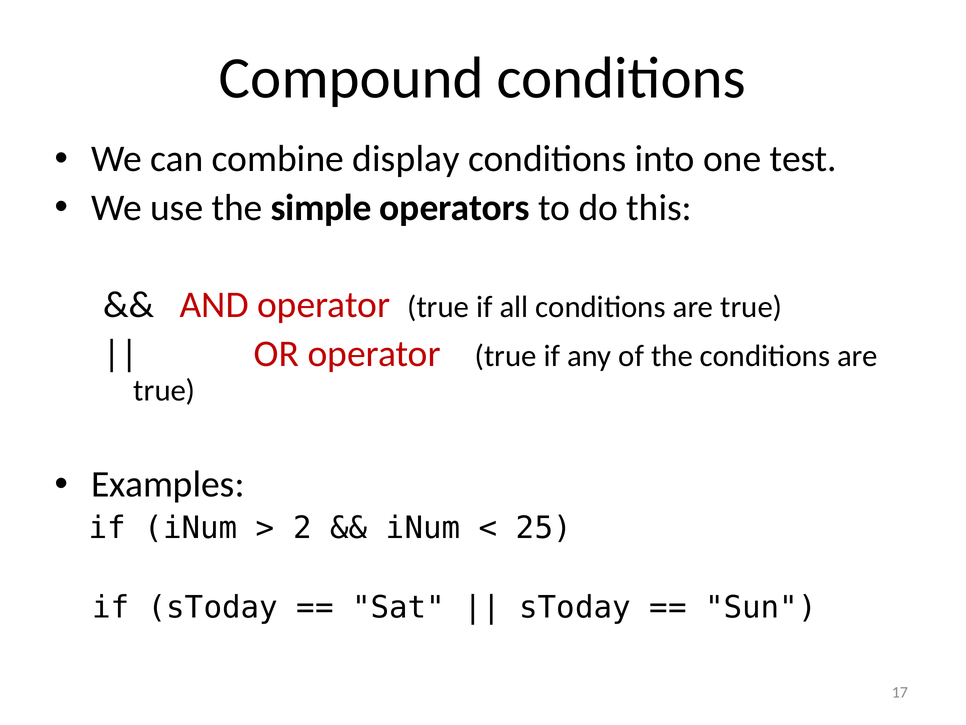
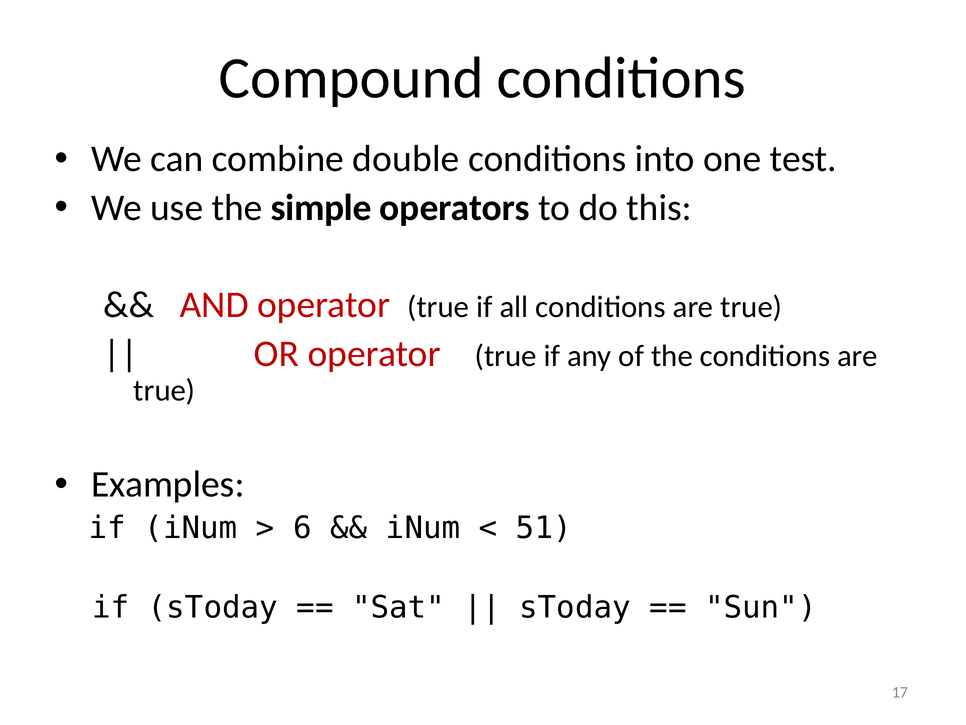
display: display -> double (406, 159)
2: 2 -> 6 (302, 528)
25: 25 -> 51 (544, 528)
